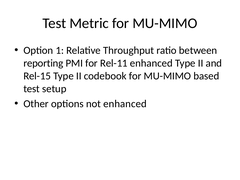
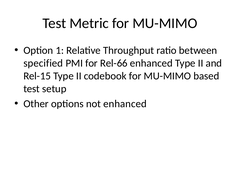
reporting: reporting -> specified (43, 63)
Rel-11: Rel-11 -> Rel-66 (114, 63)
